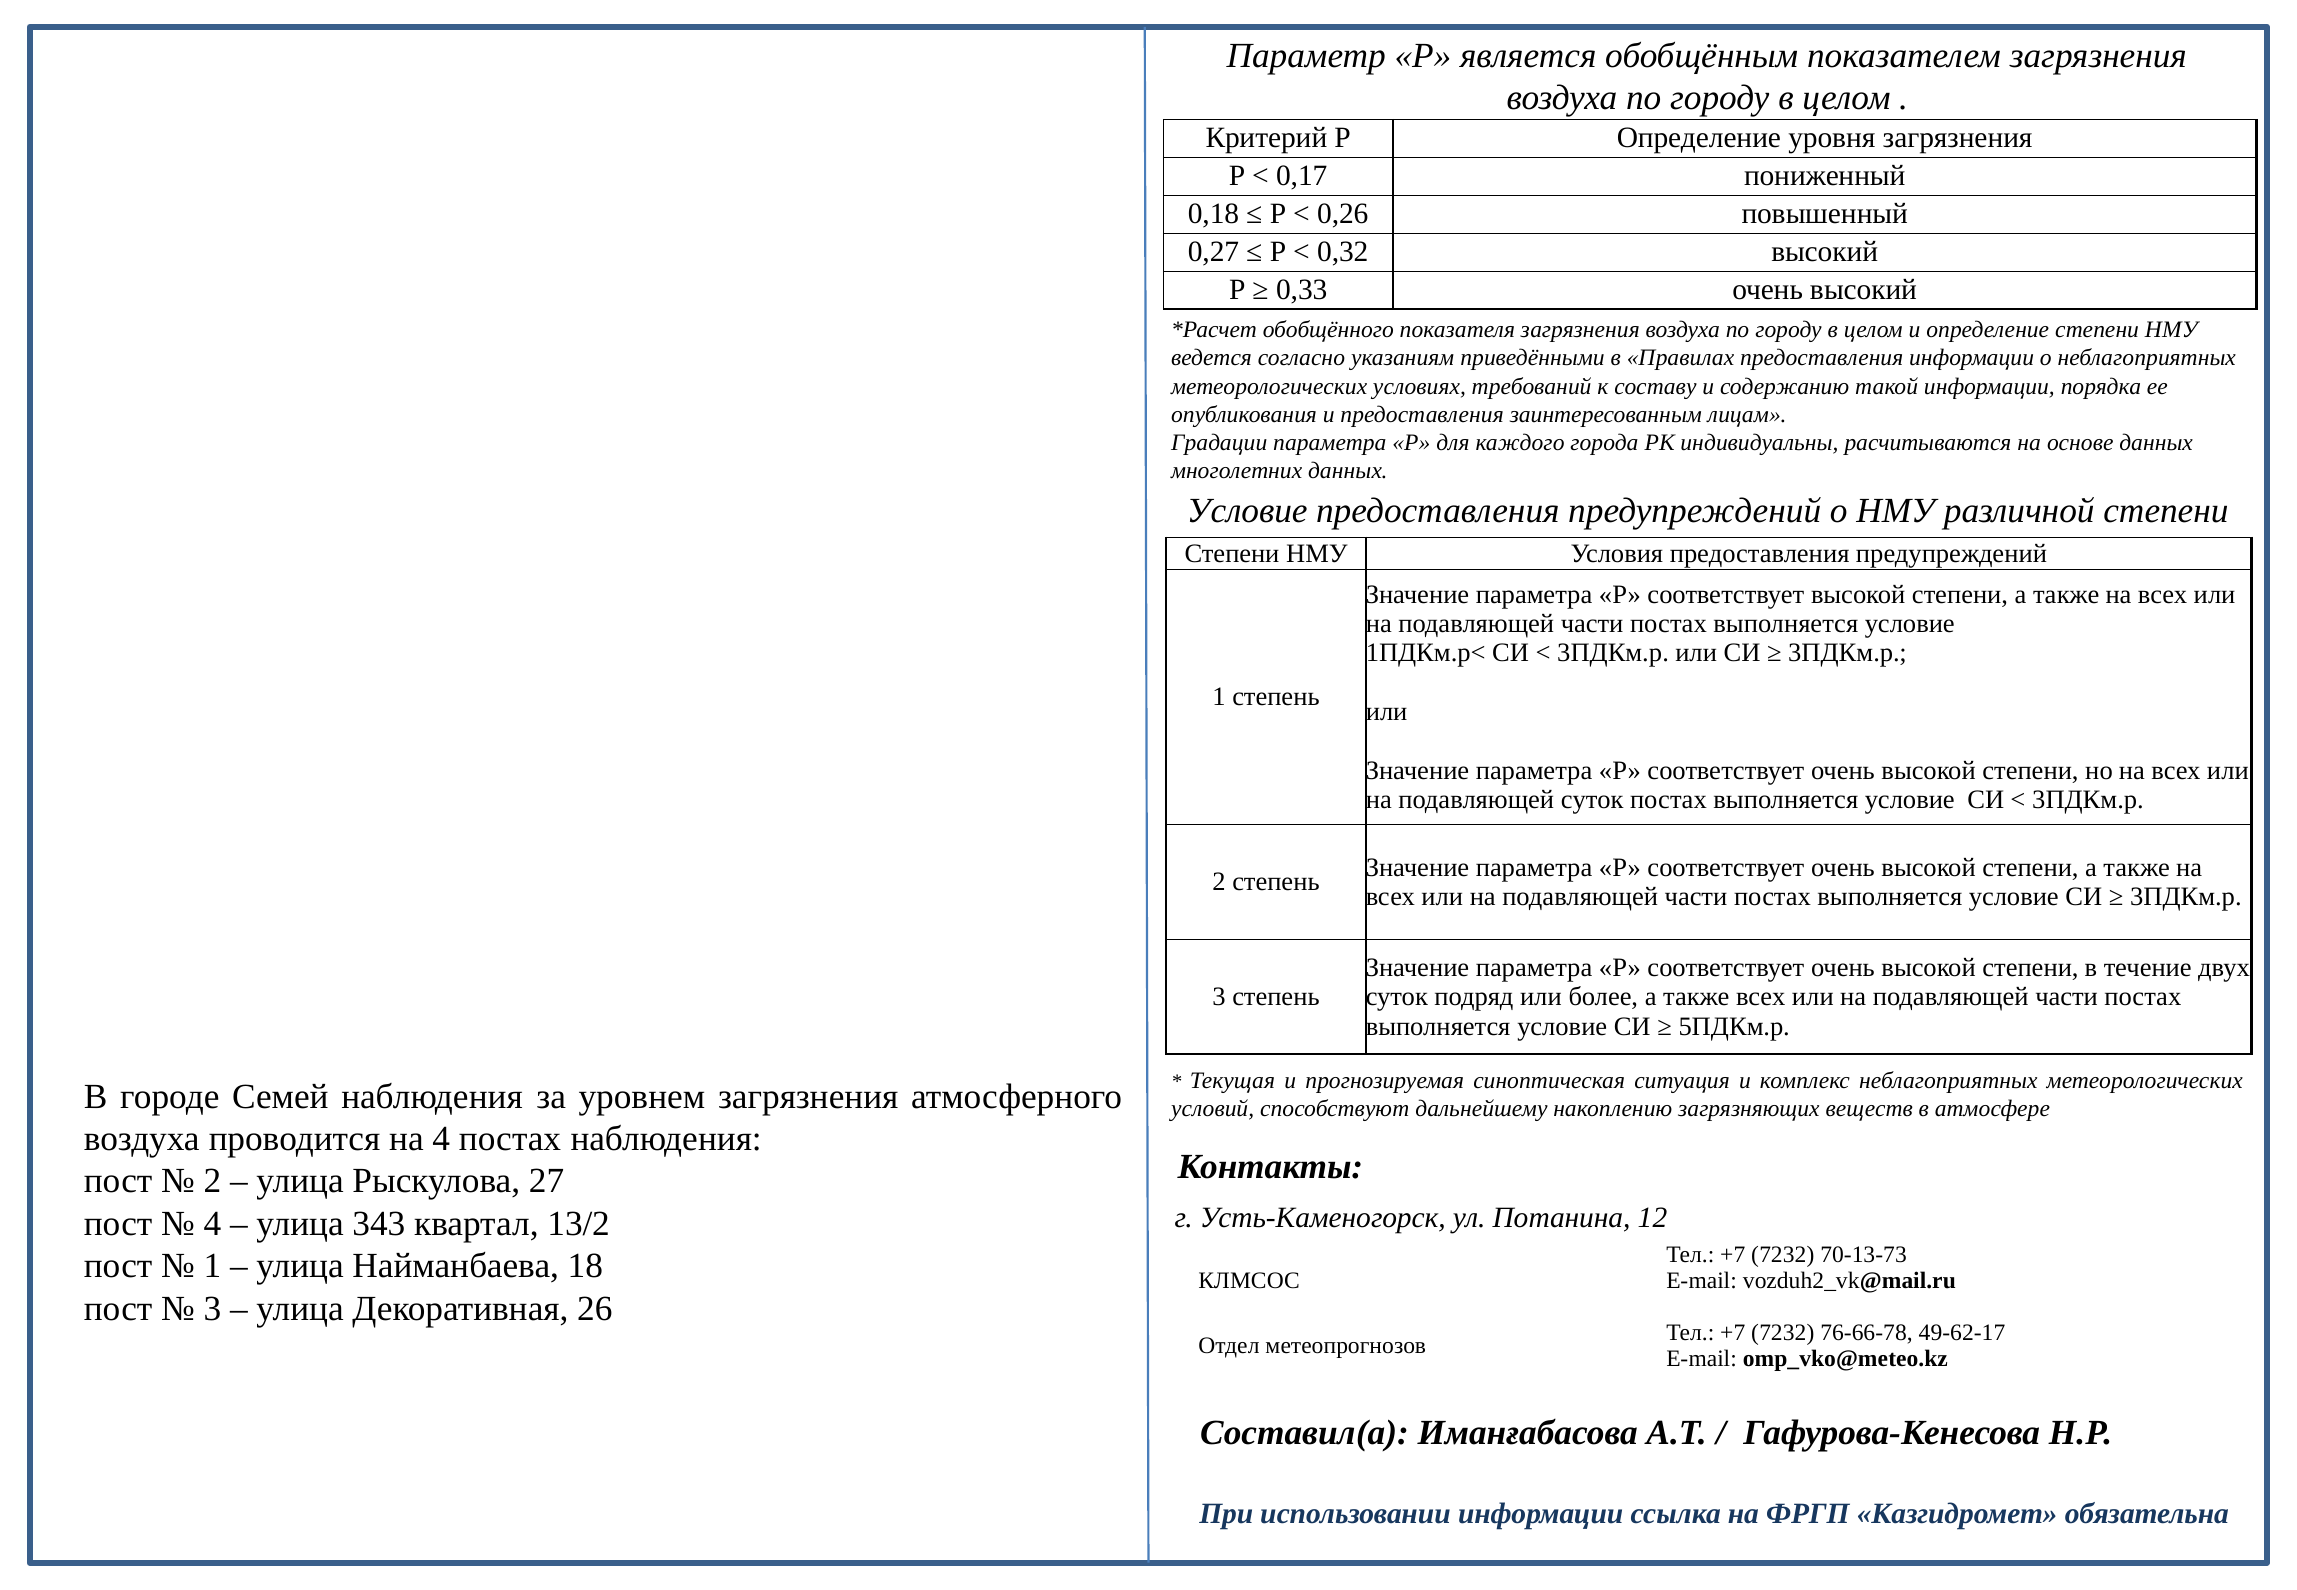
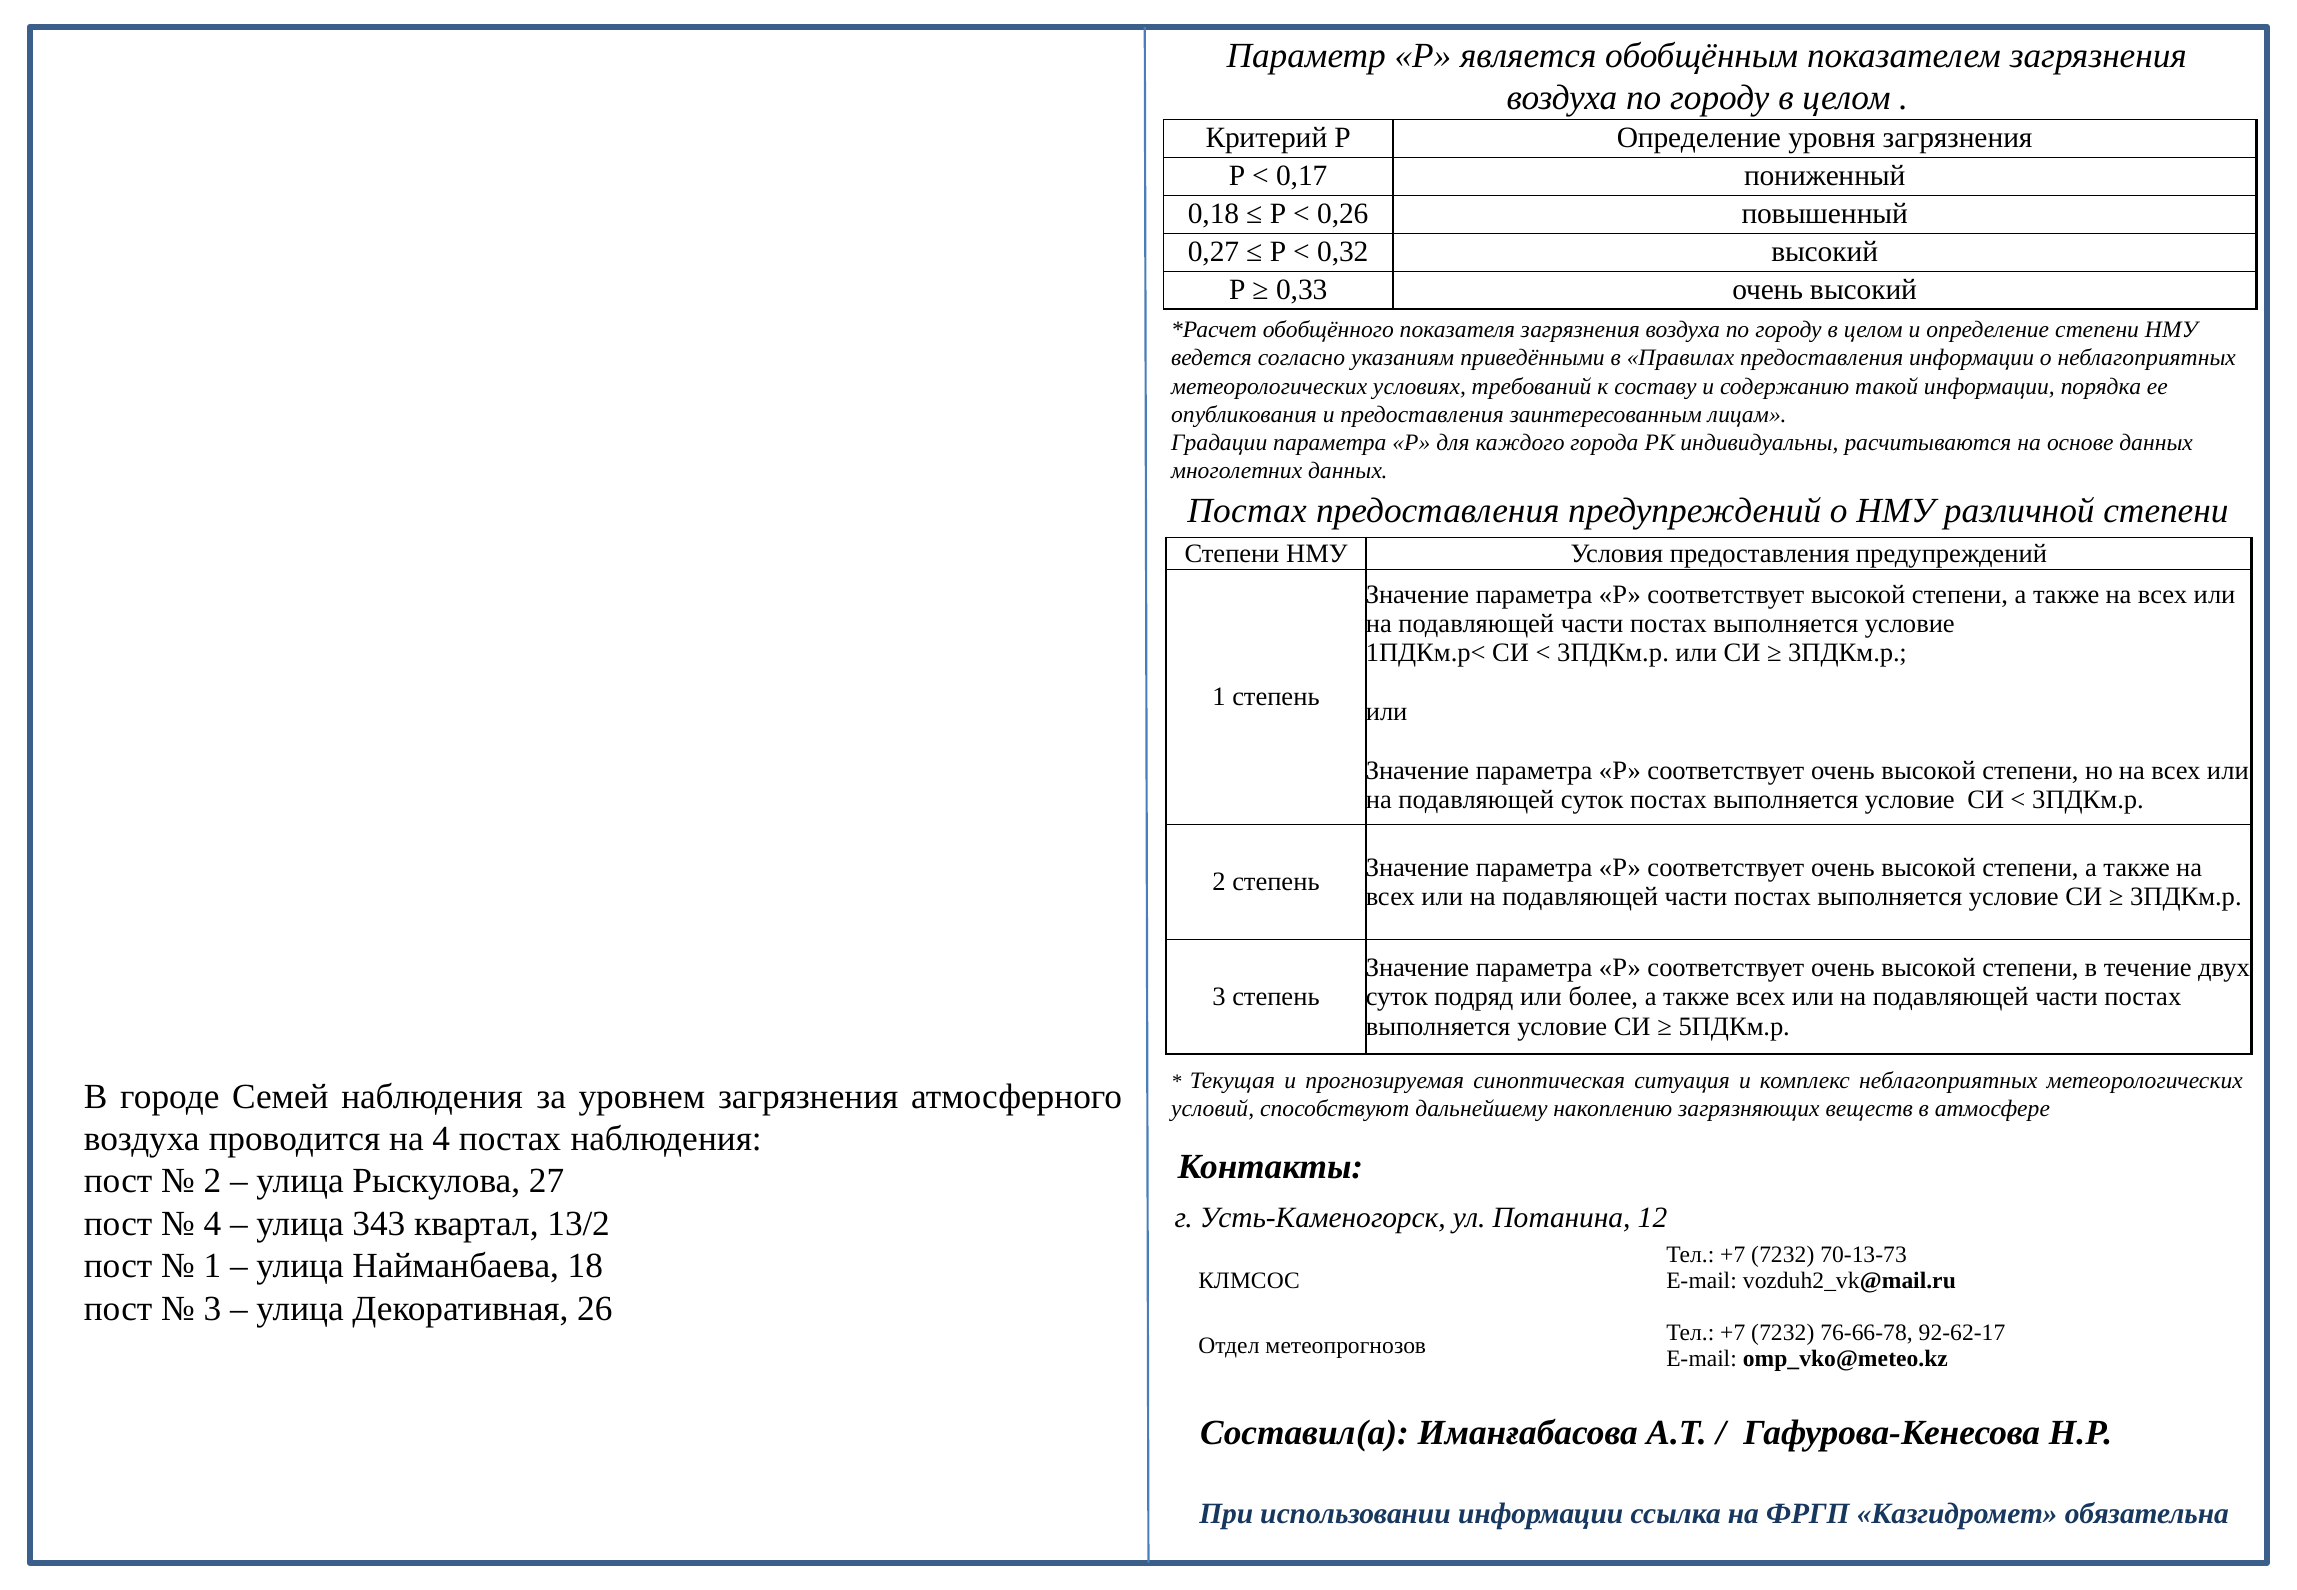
Условие: Условие -> Постах (1247, 511)
49-62-17: 49-62-17 -> 92-62-17 (1962, 1333)
